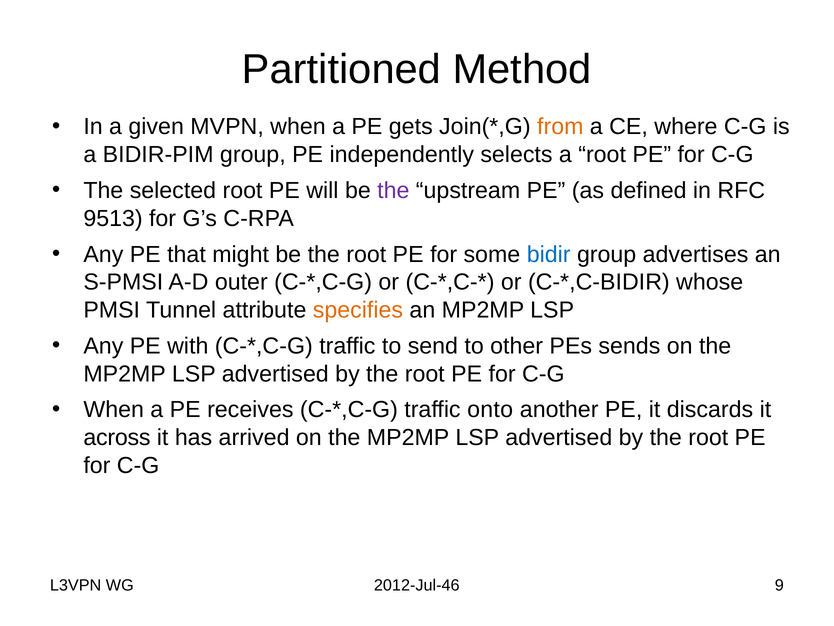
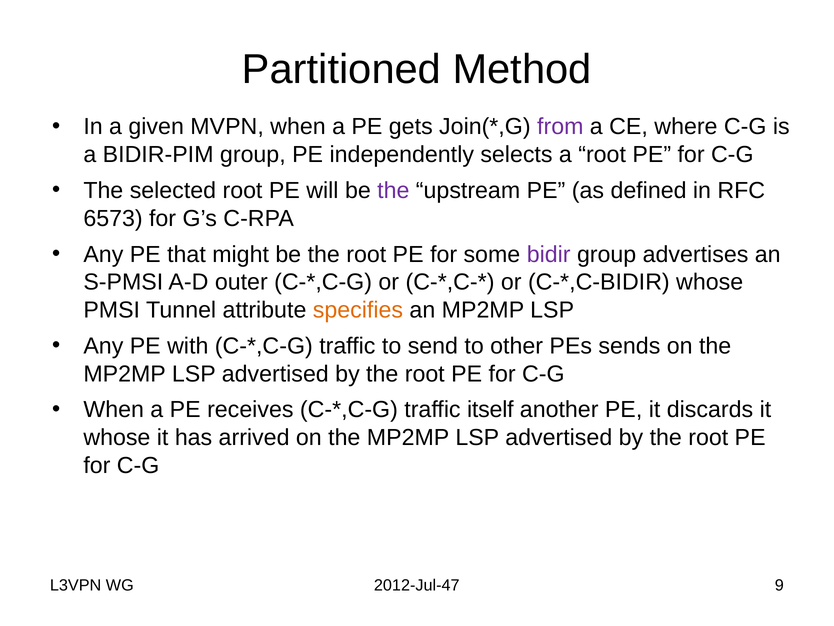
from colour: orange -> purple (560, 127)
9513: 9513 -> 6573 (113, 218)
bidir colour: blue -> purple (549, 254)
onto: onto -> itself (490, 409)
across: across -> whose (117, 437)
2012-Jul-46: 2012-Jul-46 -> 2012-Jul-47 (417, 585)
